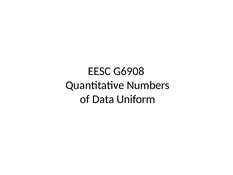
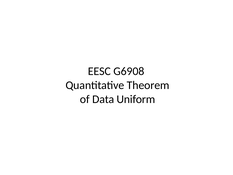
Numbers: Numbers -> Theorem (148, 85)
